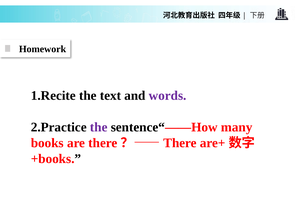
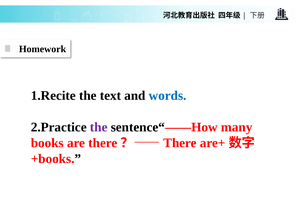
words colour: purple -> blue (168, 96)
